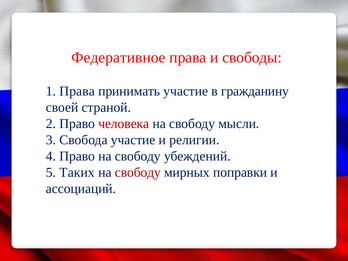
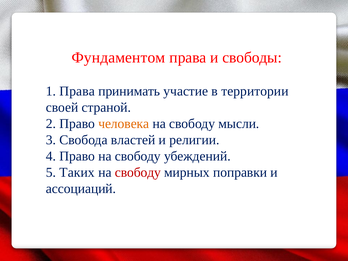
Федеративное: Федеративное -> Фундаментом (118, 58)
гражданину: гражданину -> территории (255, 91)
человека colour: red -> orange (124, 124)
Свобода участие: участие -> властей (133, 140)
